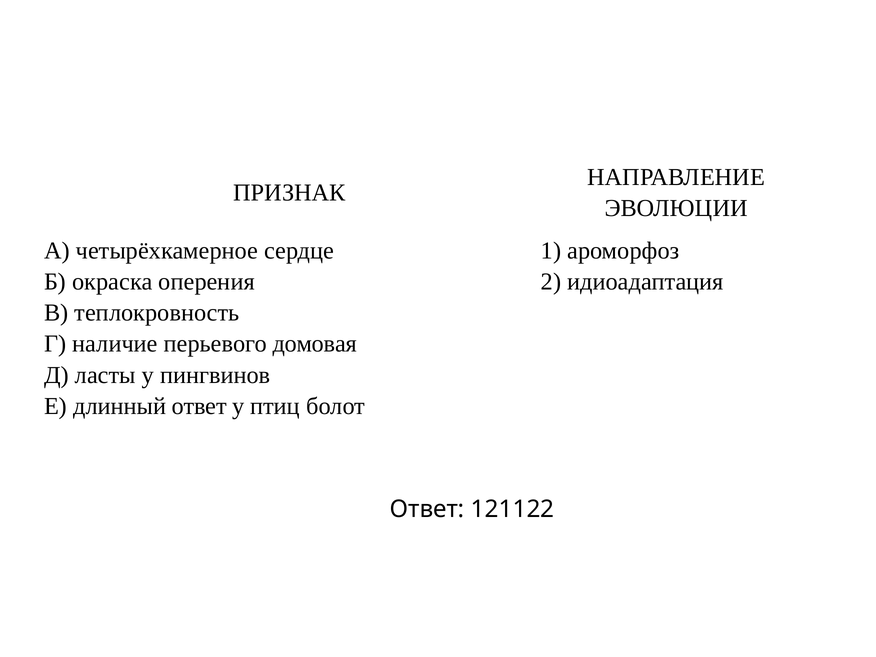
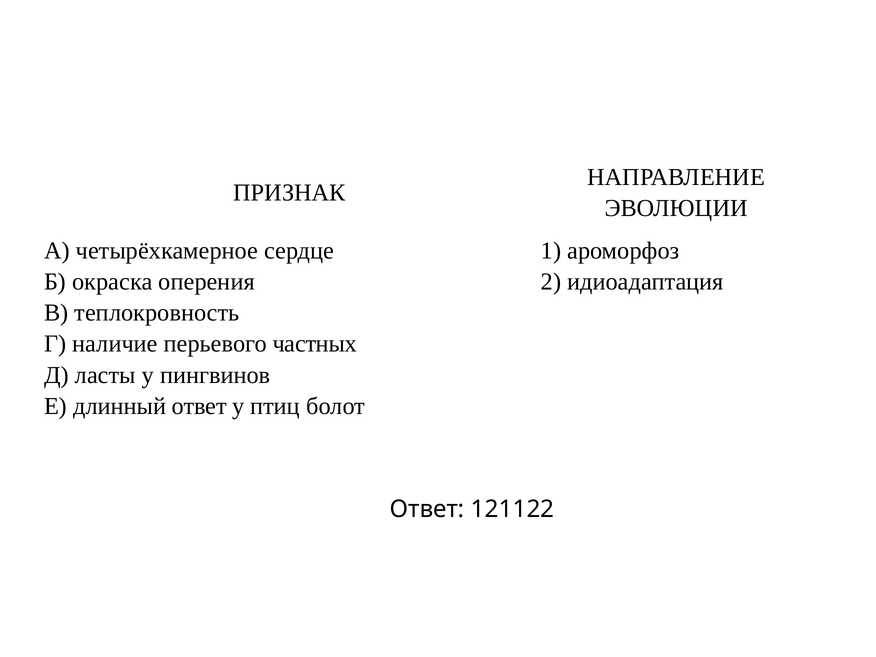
домовая: домовая -> частных (315, 344)
